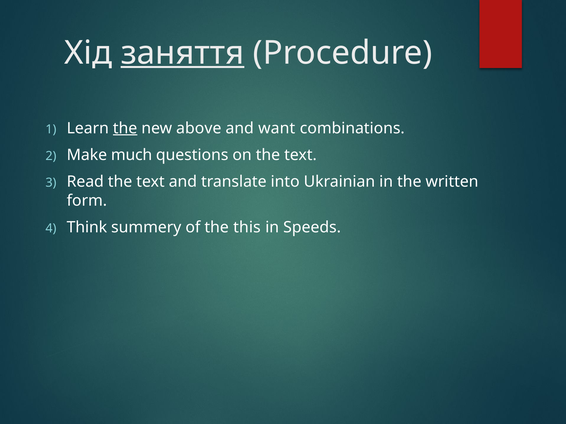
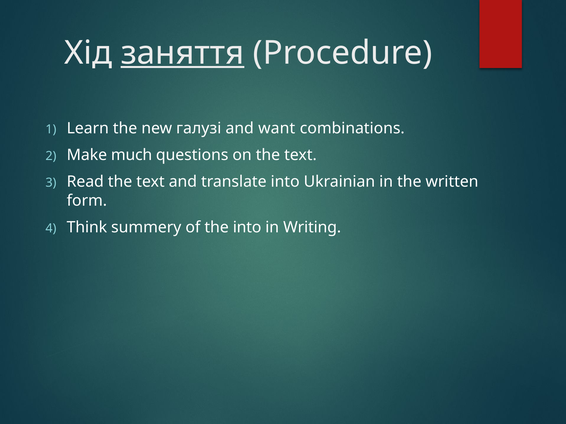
the underline: present -> none (125, 128)
above: above -> галузі (199, 128)
the this: this -> into (247, 228)
Speeds: Speeds -> Writing (312, 228)
